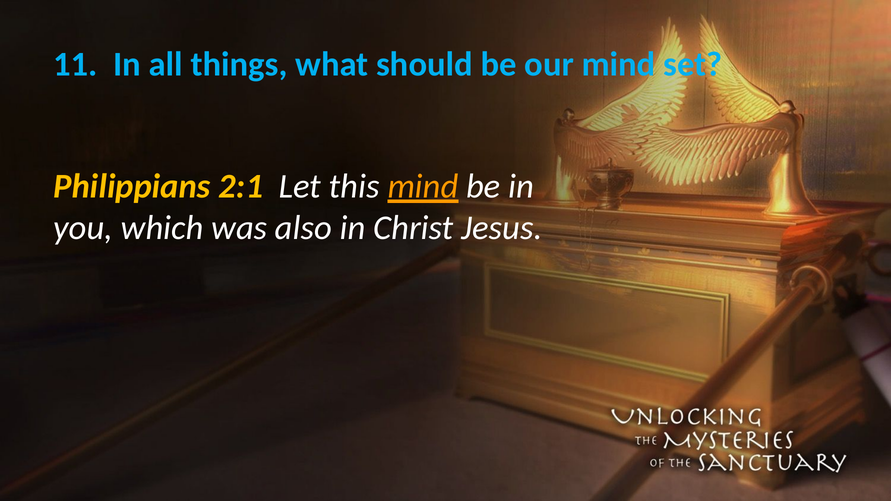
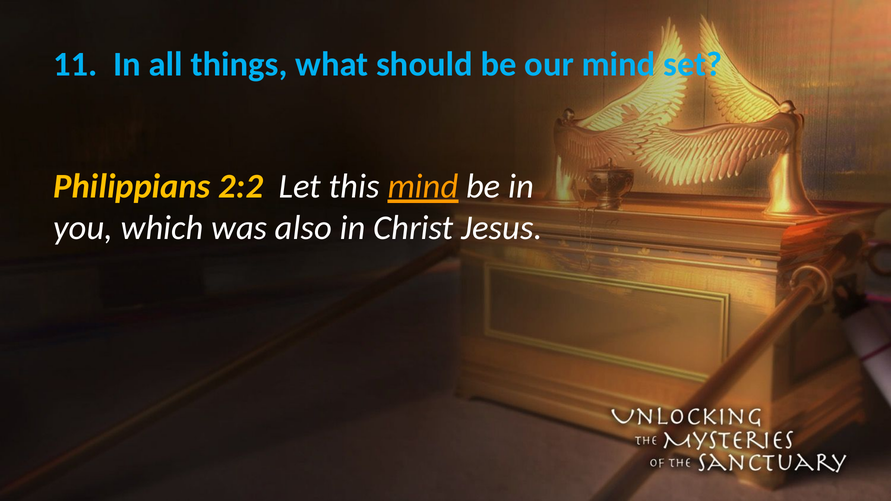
2:1: 2:1 -> 2:2 (241, 187)
